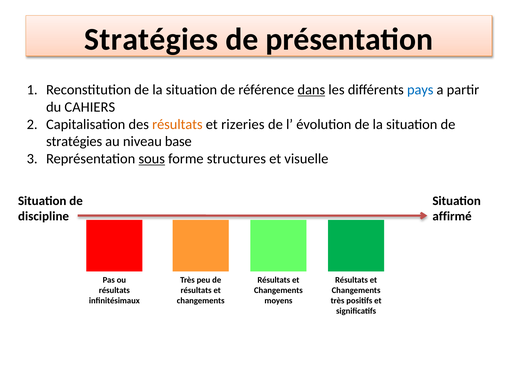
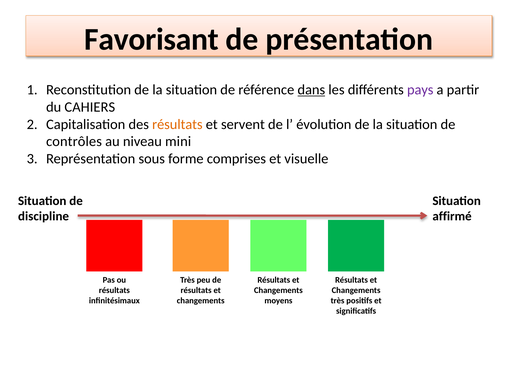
Stratégies: Stratégies -> Favorisant (151, 39)
pays colour: blue -> purple (420, 90)
rizeries: rizeries -> servent (243, 124)
stratégies: stratégies -> contrôles (74, 142)
base: base -> mini (178, 142)
sous underline: present -> none (152, 159)
structures: structures -> comprises (236, 159)
